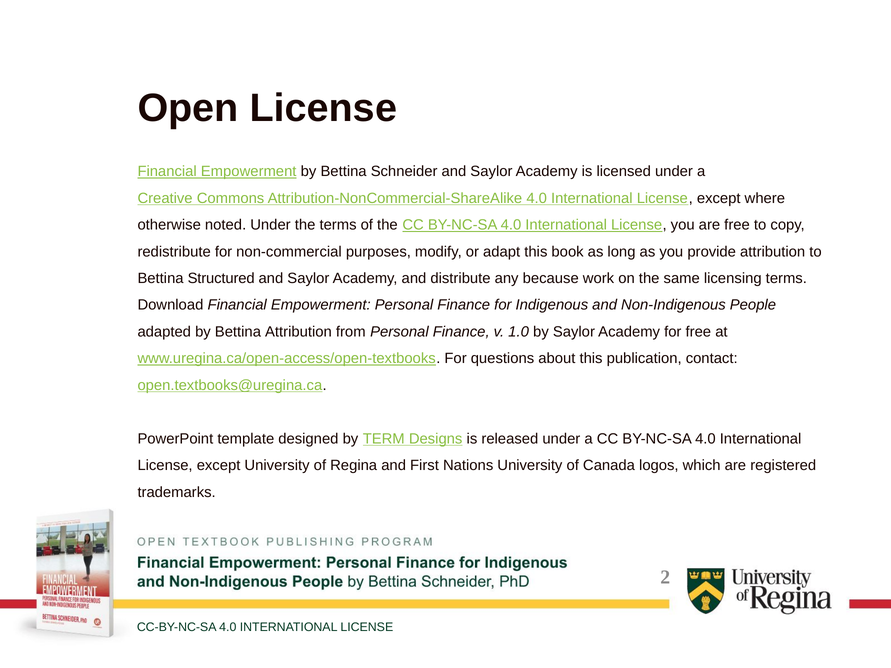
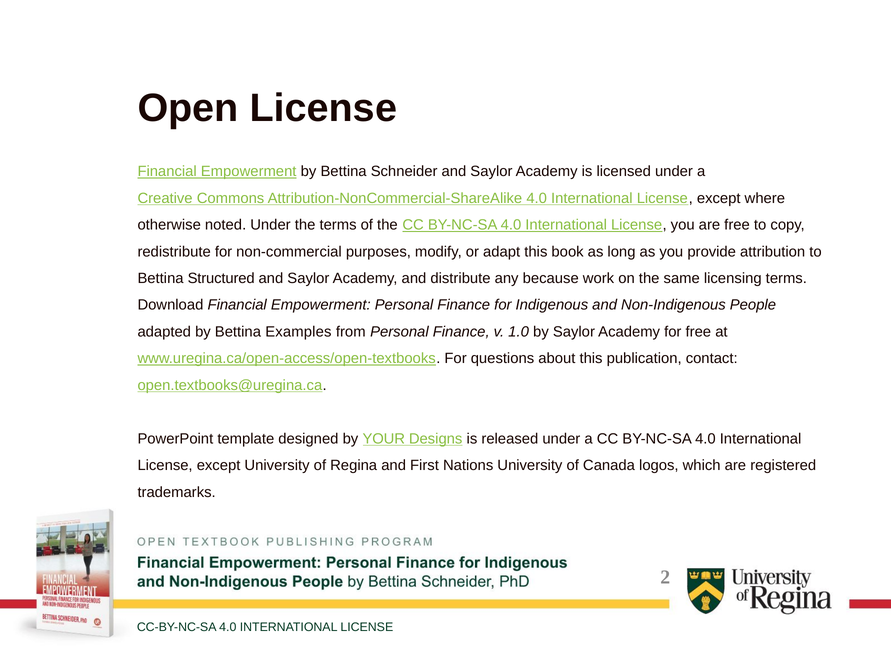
Bettina Attribution: Attribution -> Examples (298, 332)
TERM: TERM -> YOUR (384, 439)
